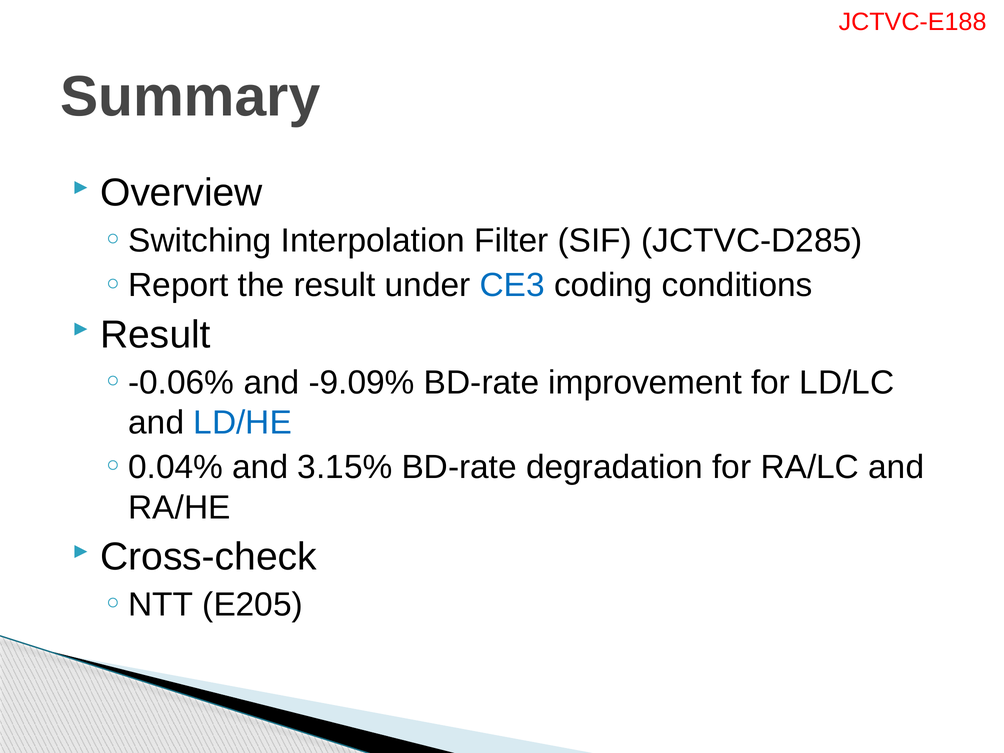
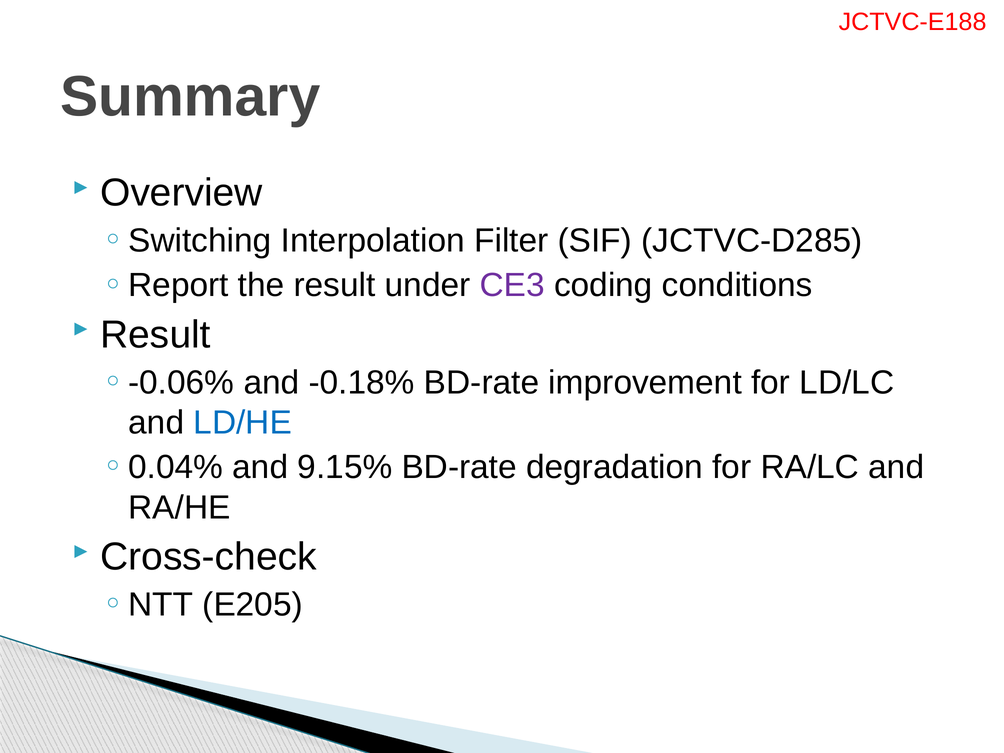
CE3 colour: blue -> purple (512, 285)
-9.09%: -9.09% -> -0.18% (362, 382)
3.15%: 3.15% -> 9.15% (345, 467)
